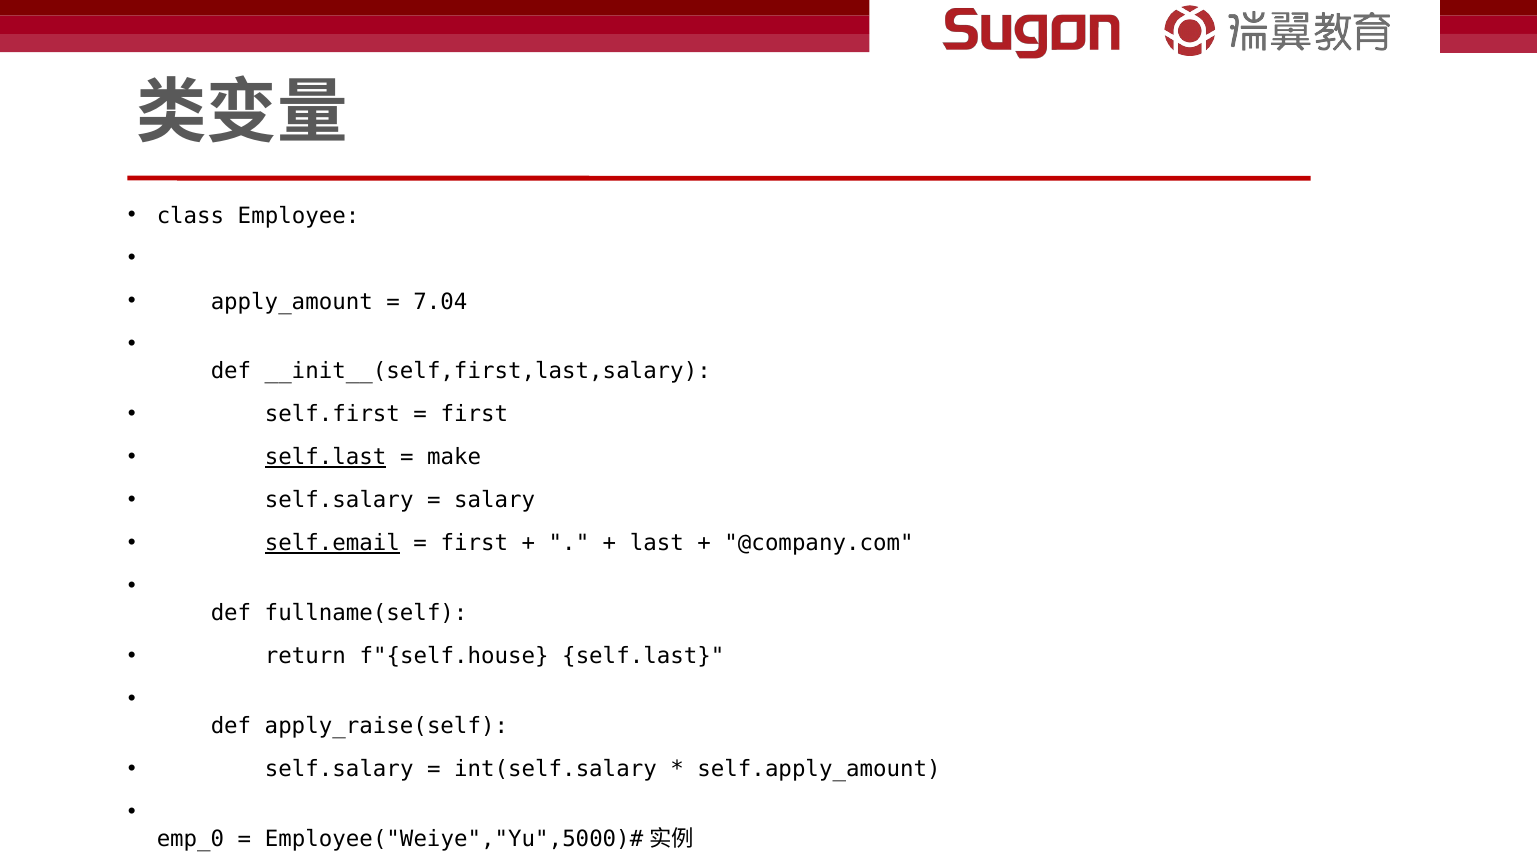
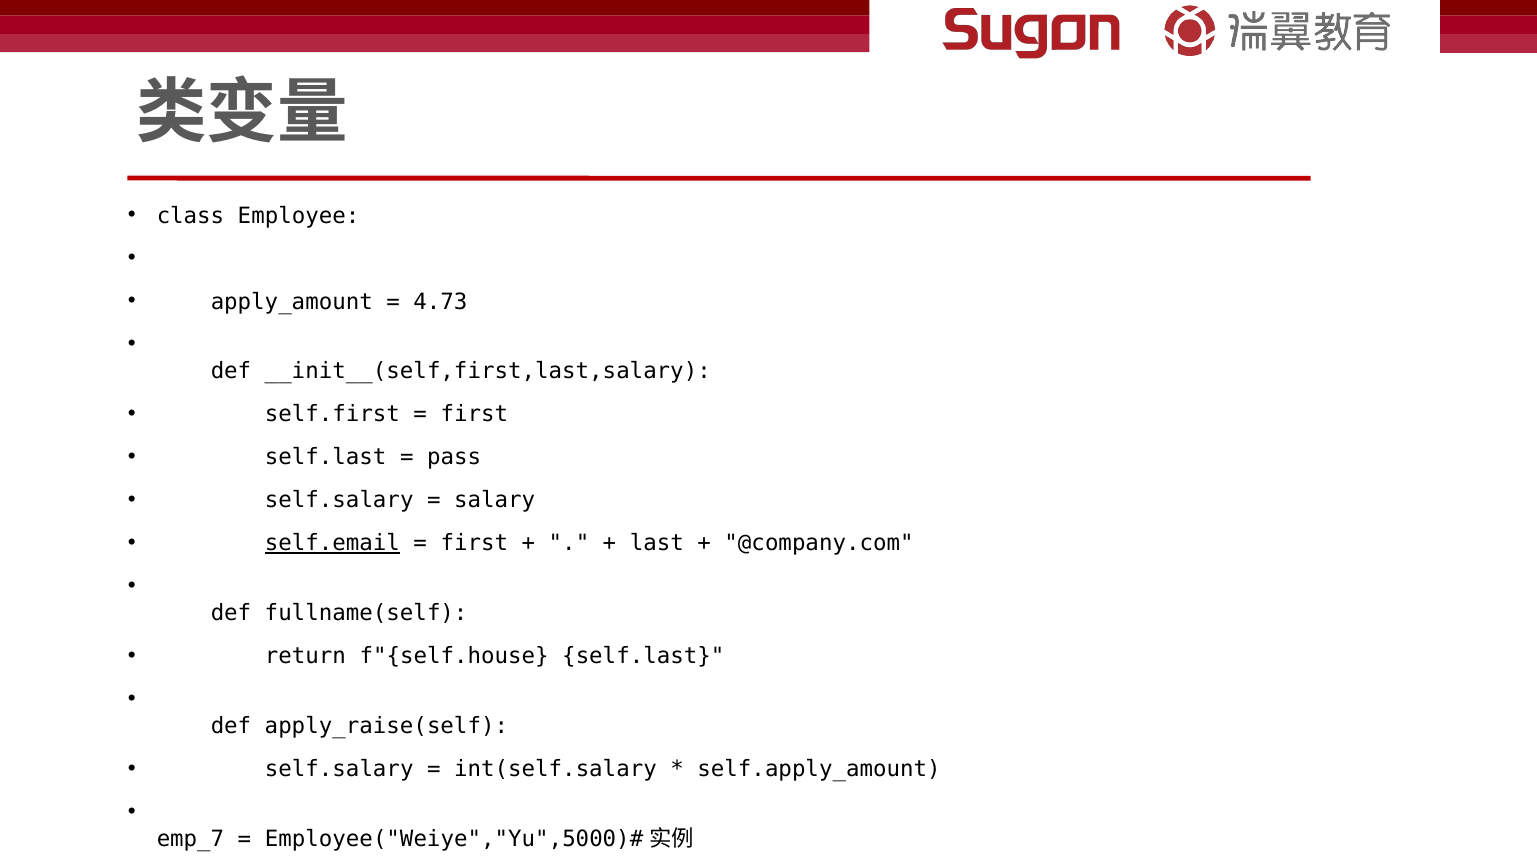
7.04: 7.04 -> 4.73 (440, 302)
self.last underline: present -> none (326, 457)
make: make -> pass (454, 457)
emp_0: emp_0 -> emp_7 (190, 839)
